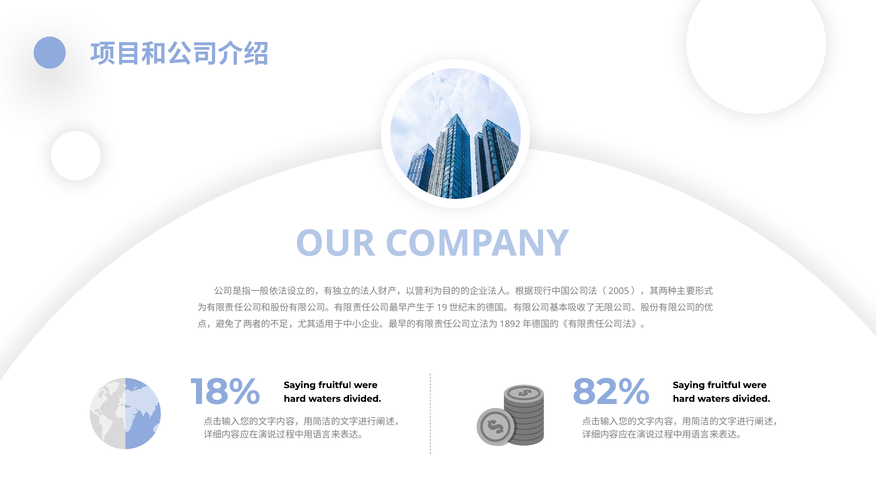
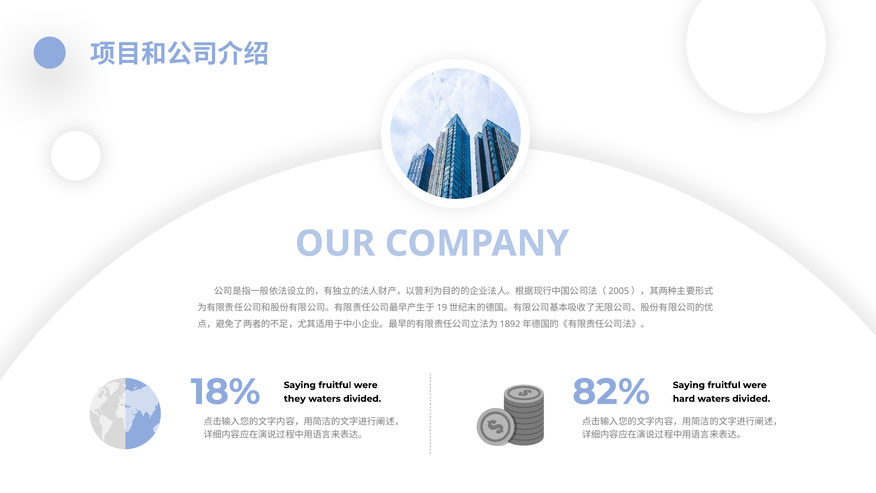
hard: hard -> they (295, 399)
